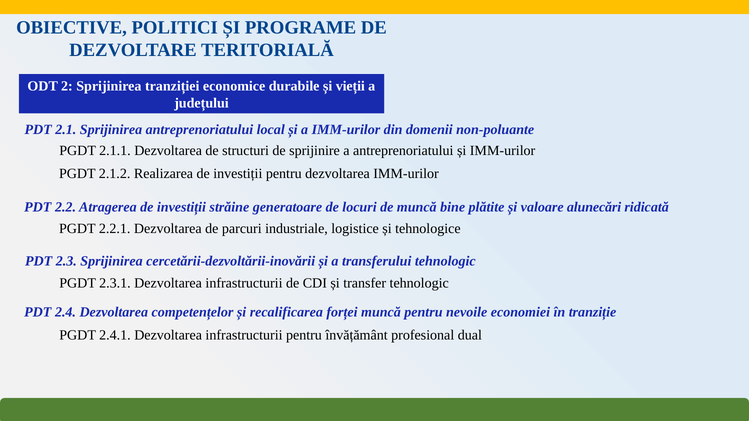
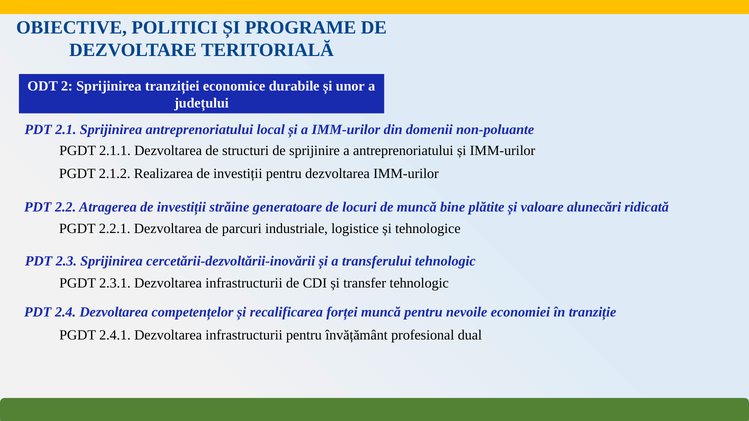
vieții: vieții -> unor (350, 86)
